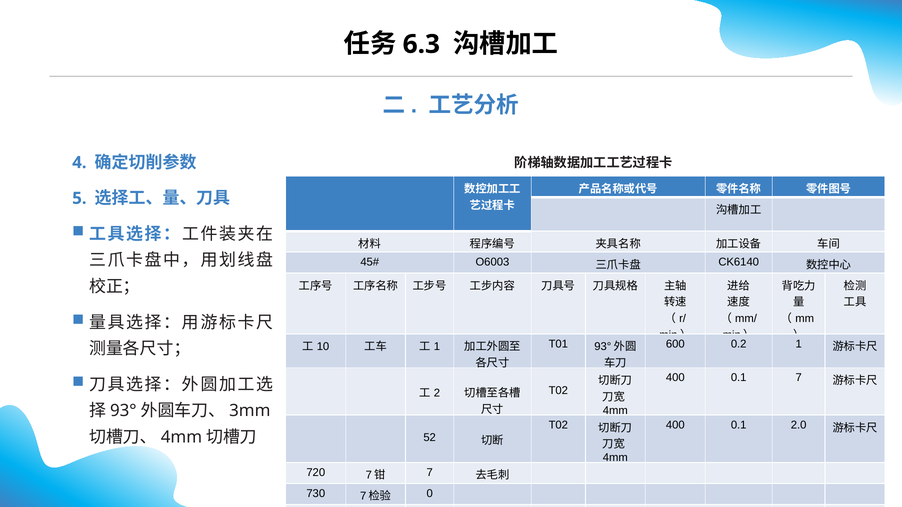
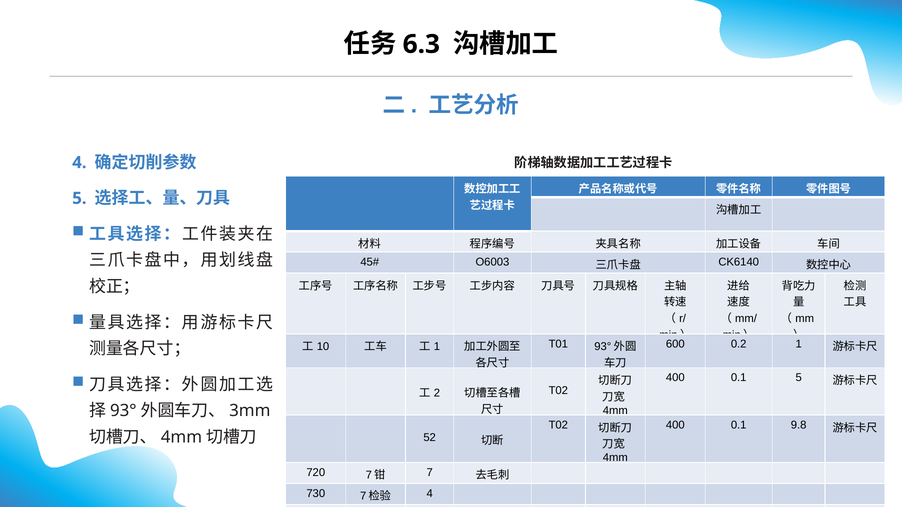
0.1 7: 7 -> 5 (799, 378)
2.0: 2.0 -> 9.8 (799, 425)
0: 0 -> 4 (430, 494)
